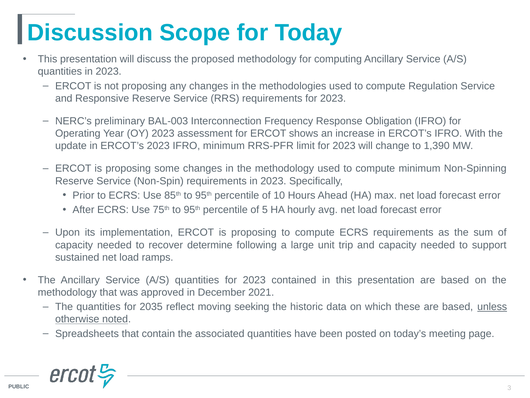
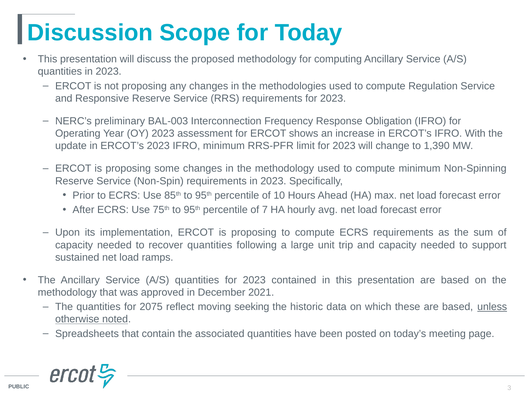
5: 5 -> 7 (265, 210)
recover determine: determine -> quantities (210, 245)
2035: 2035 -> 2075 (151, 306)
